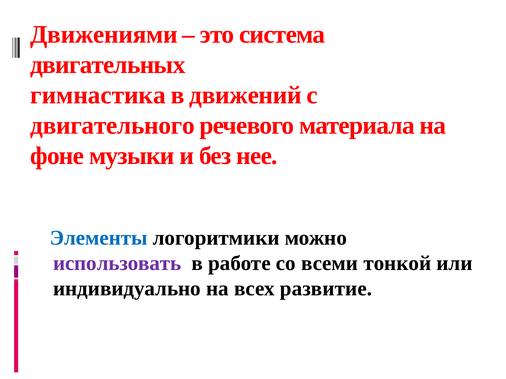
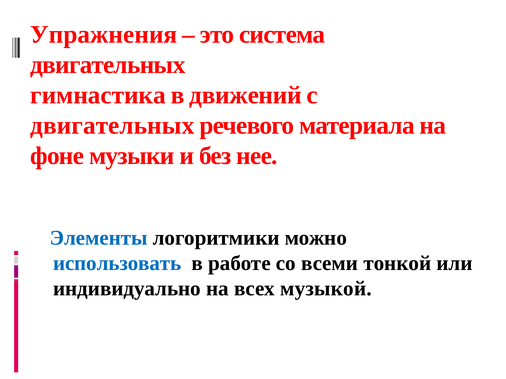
Движениями: Движениями -> Упражнения (104, 35)
двигательного: двигательного -> двигательных (112, 126)
использовать colour: purple -> blue (117, 264)
развитие: развитие -> музыкой (326, 289)
